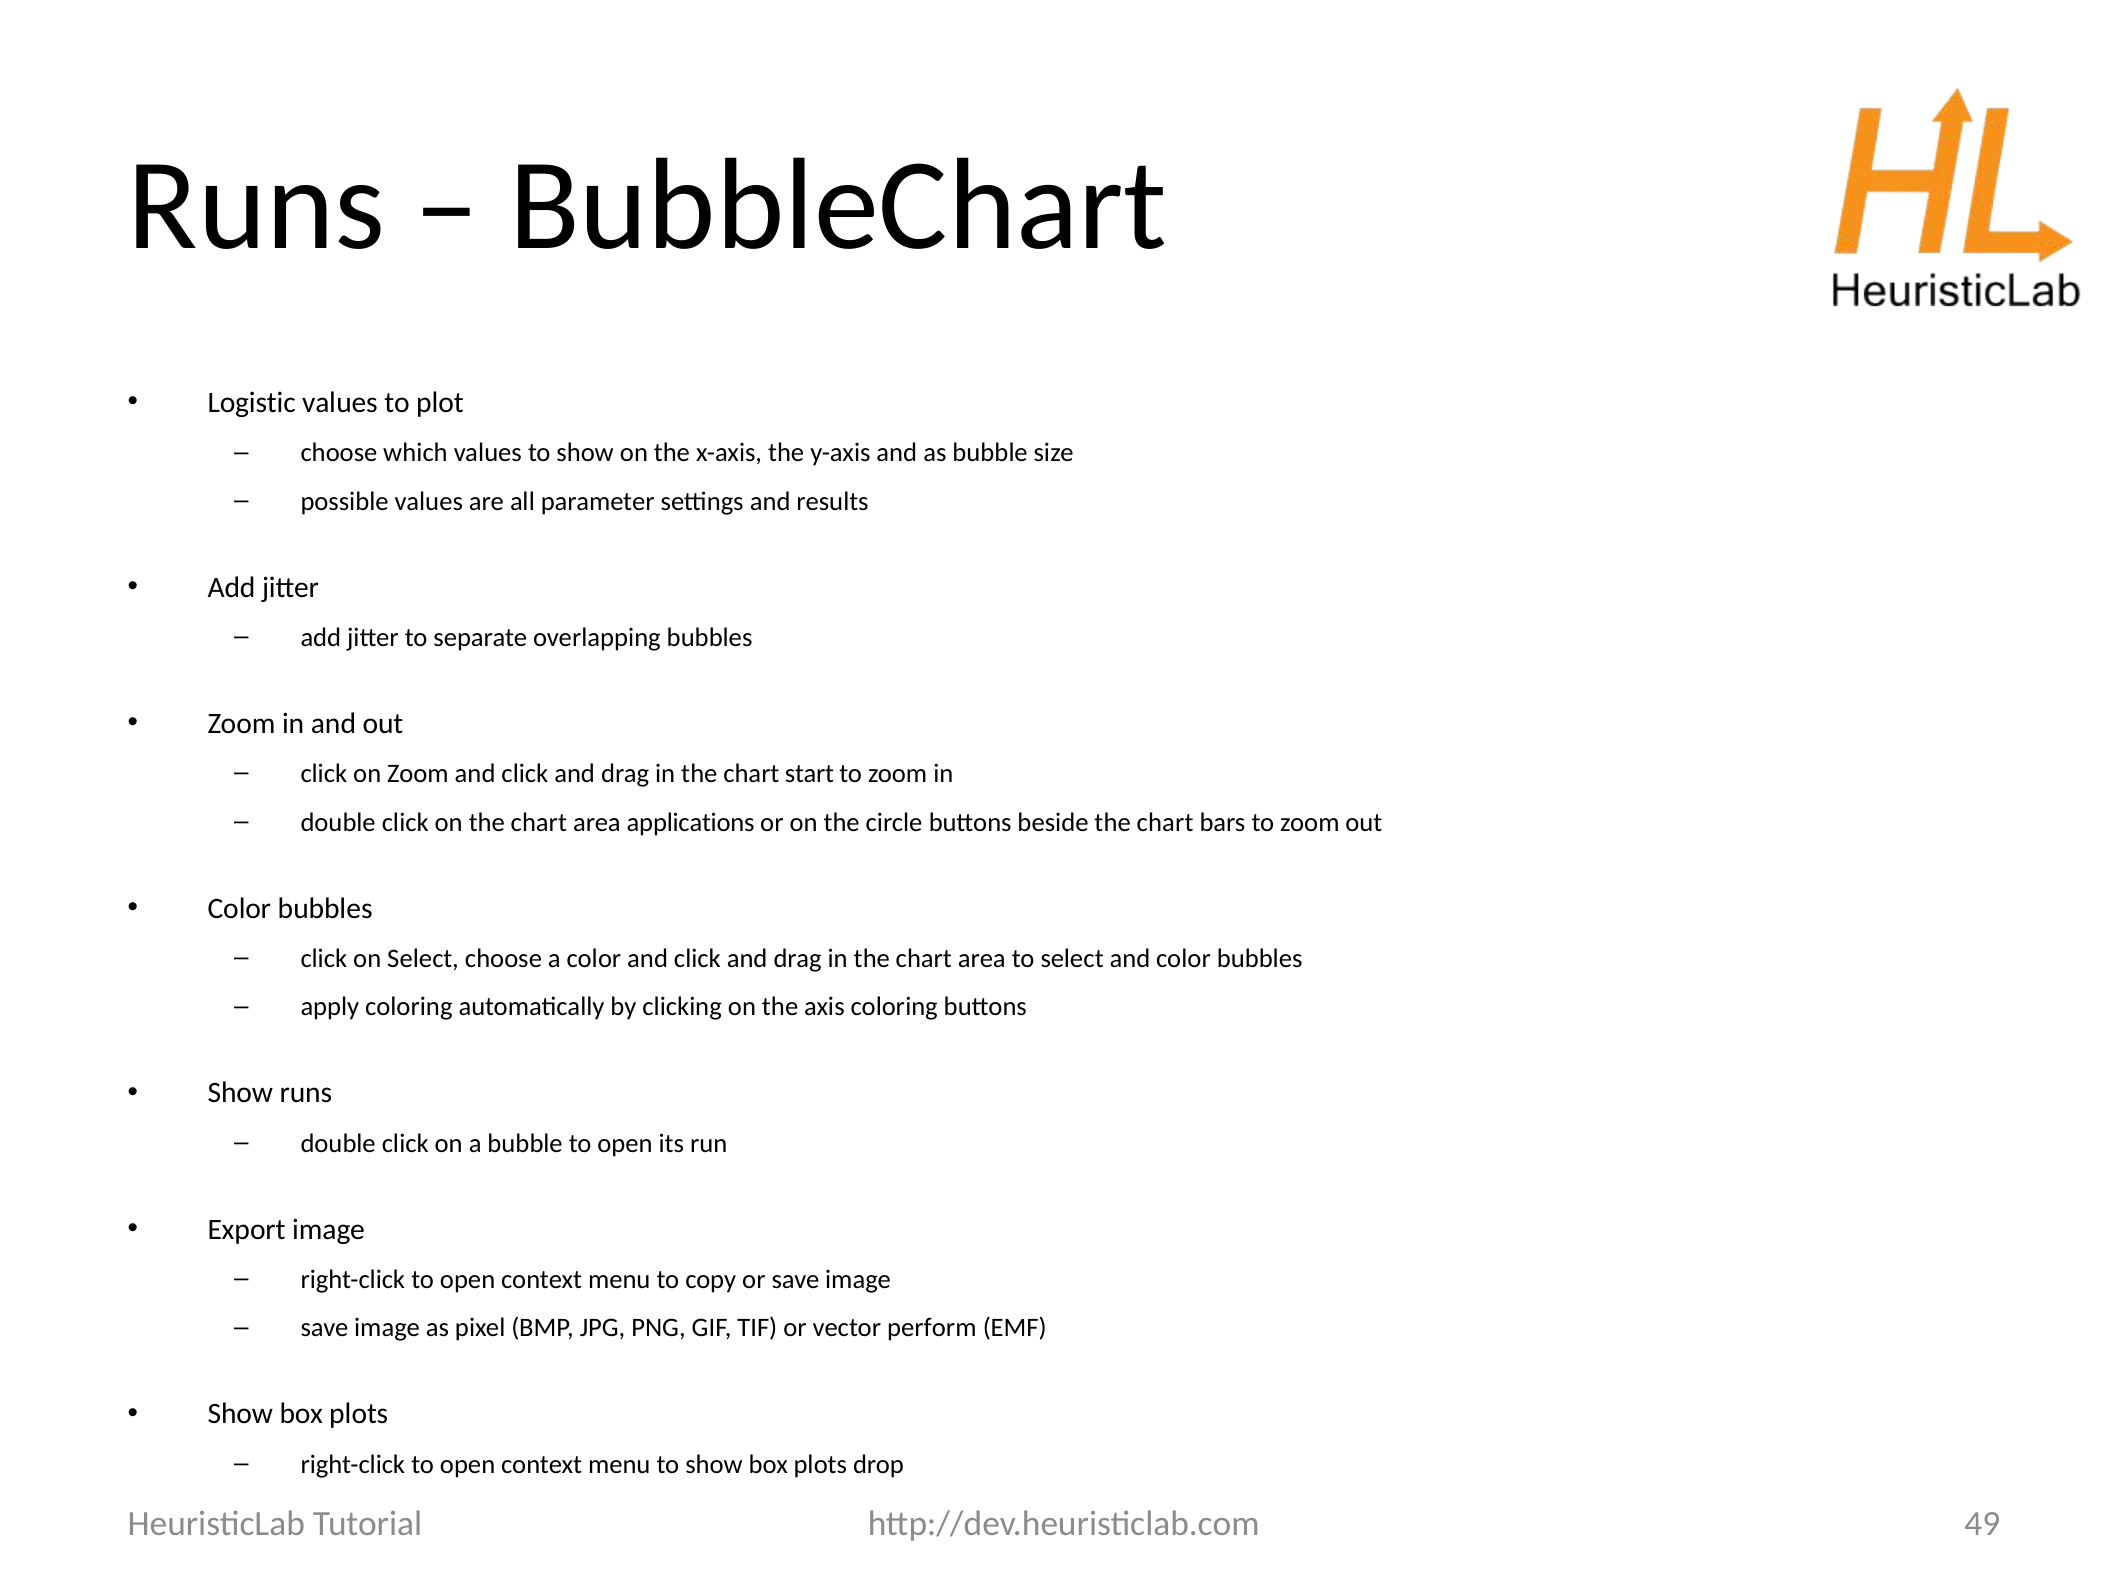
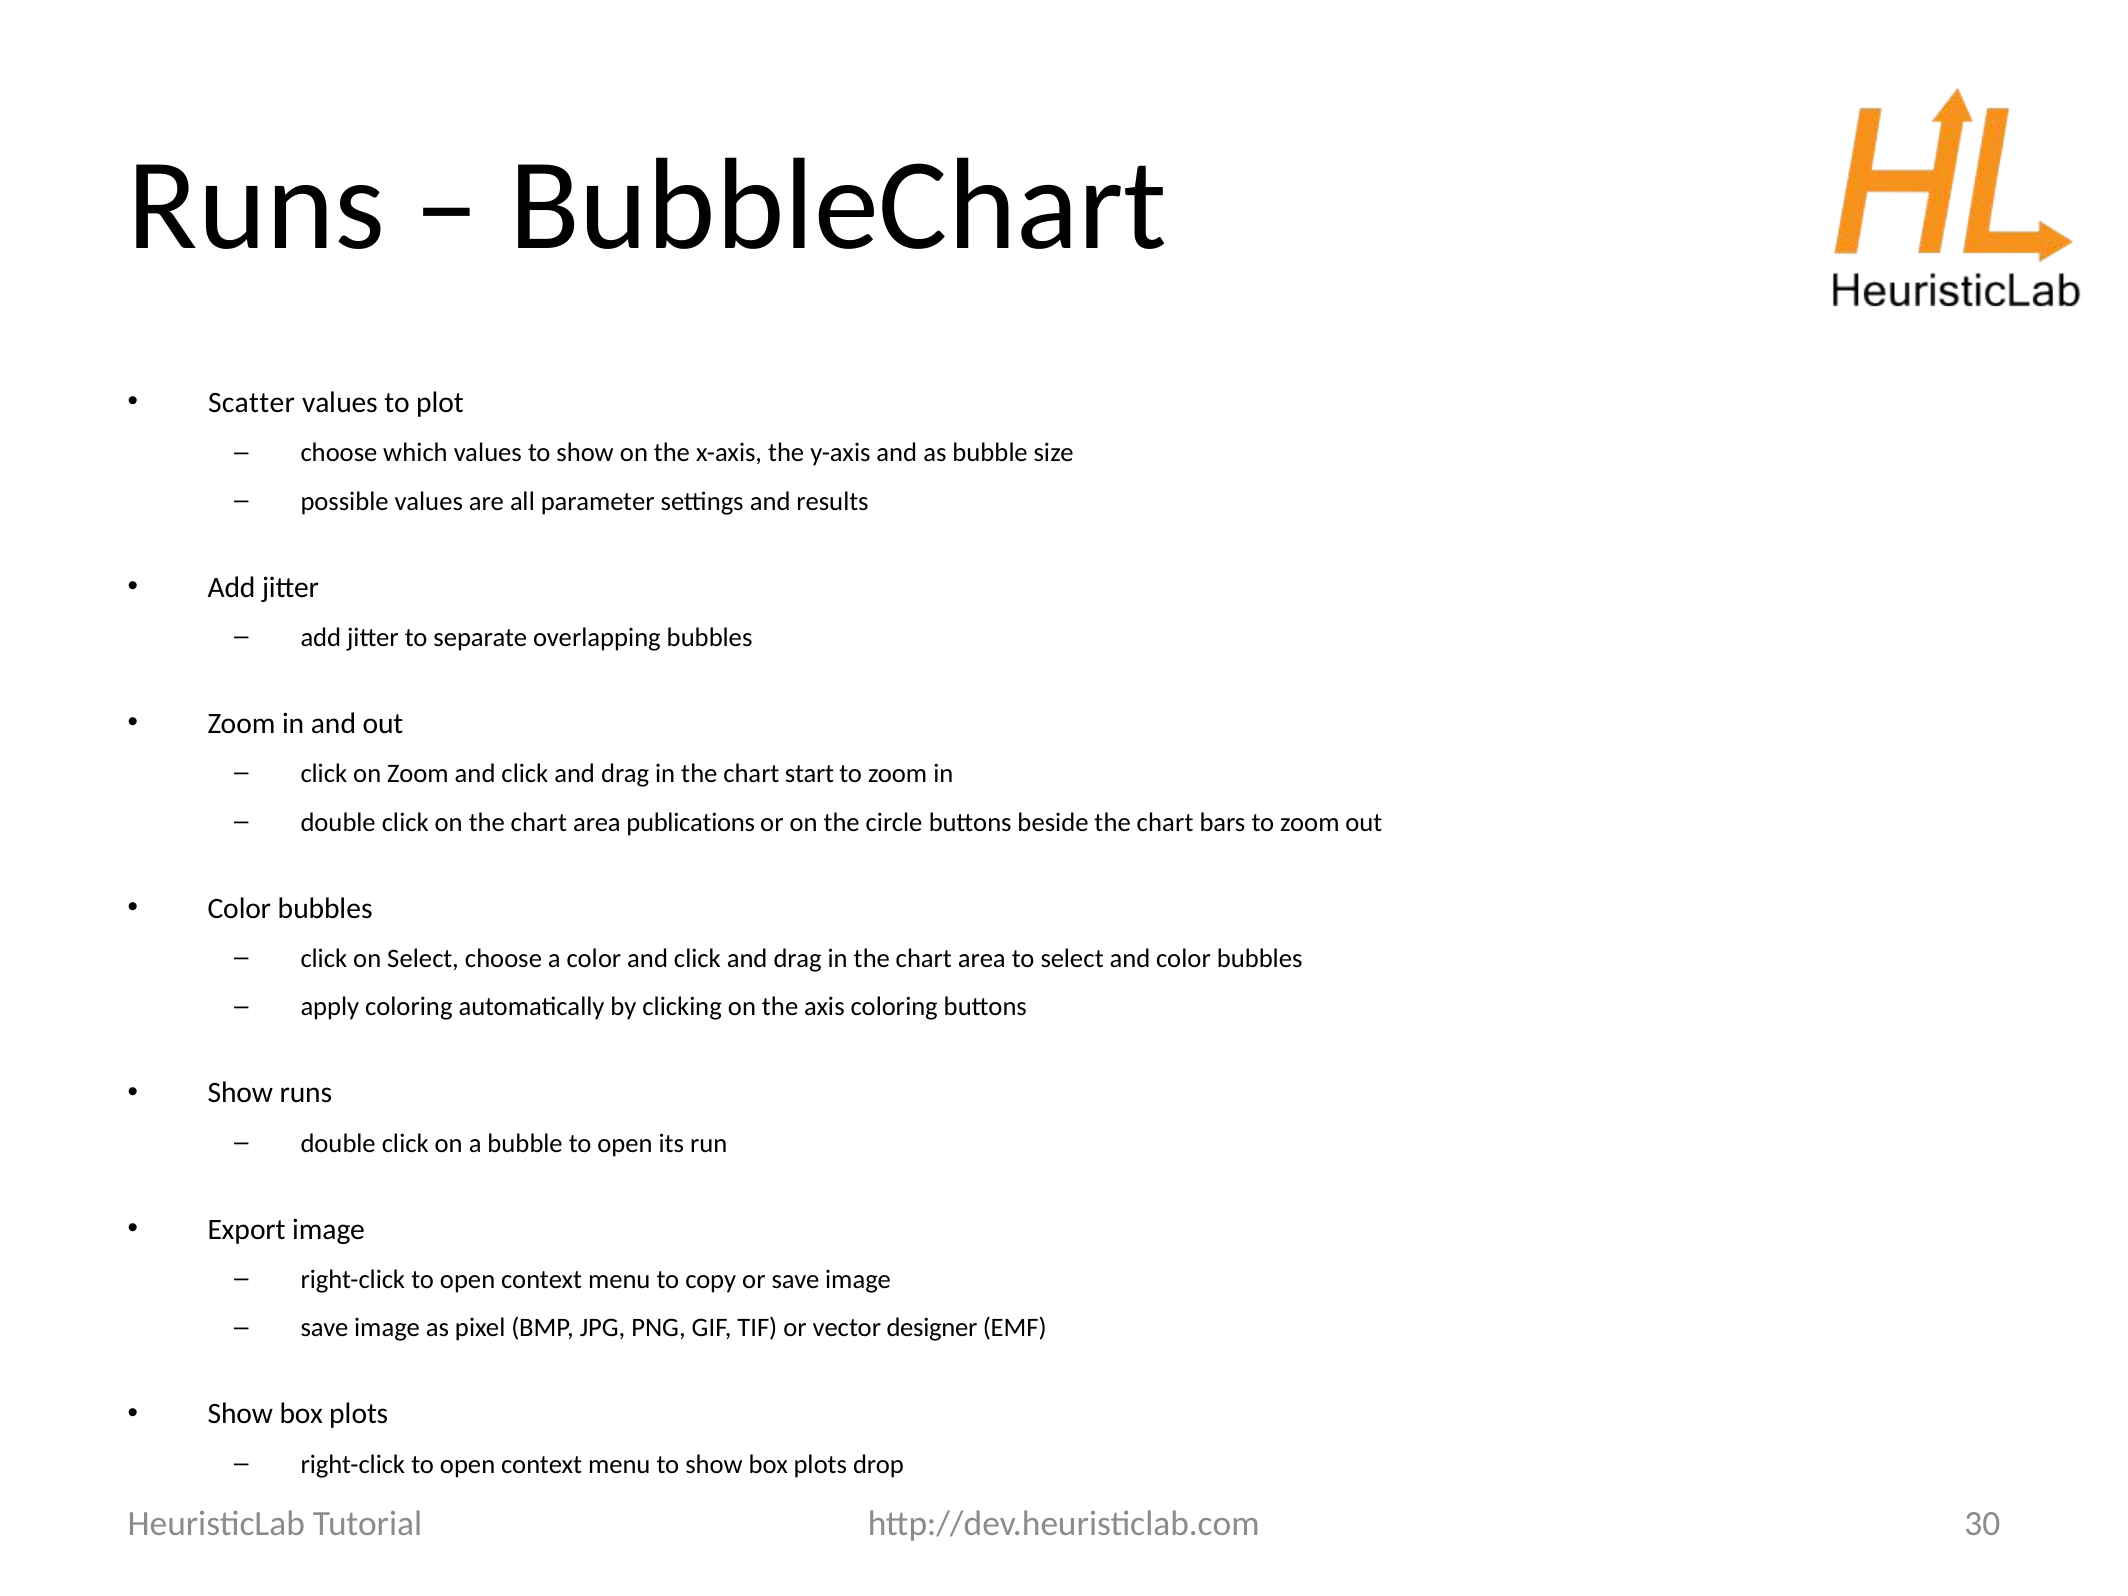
Logistic: Logistic -> Scatter (251, 403)
applications: applications -> publications (691, 822)
perform: perform -> designer (932, 1328)
49: 49 -> 30 (1982, 1524)
